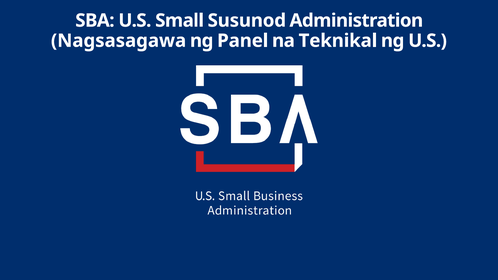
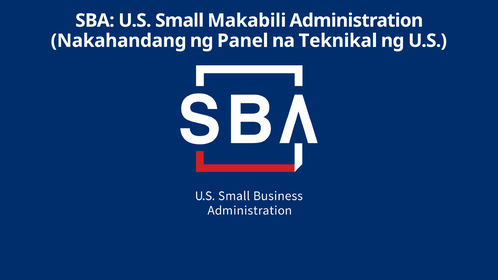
Susunod: Susunod -> Makabili (247, 21)
Nagsasagawa: Nagsasagawa -> Nakahandang (119, 41)
